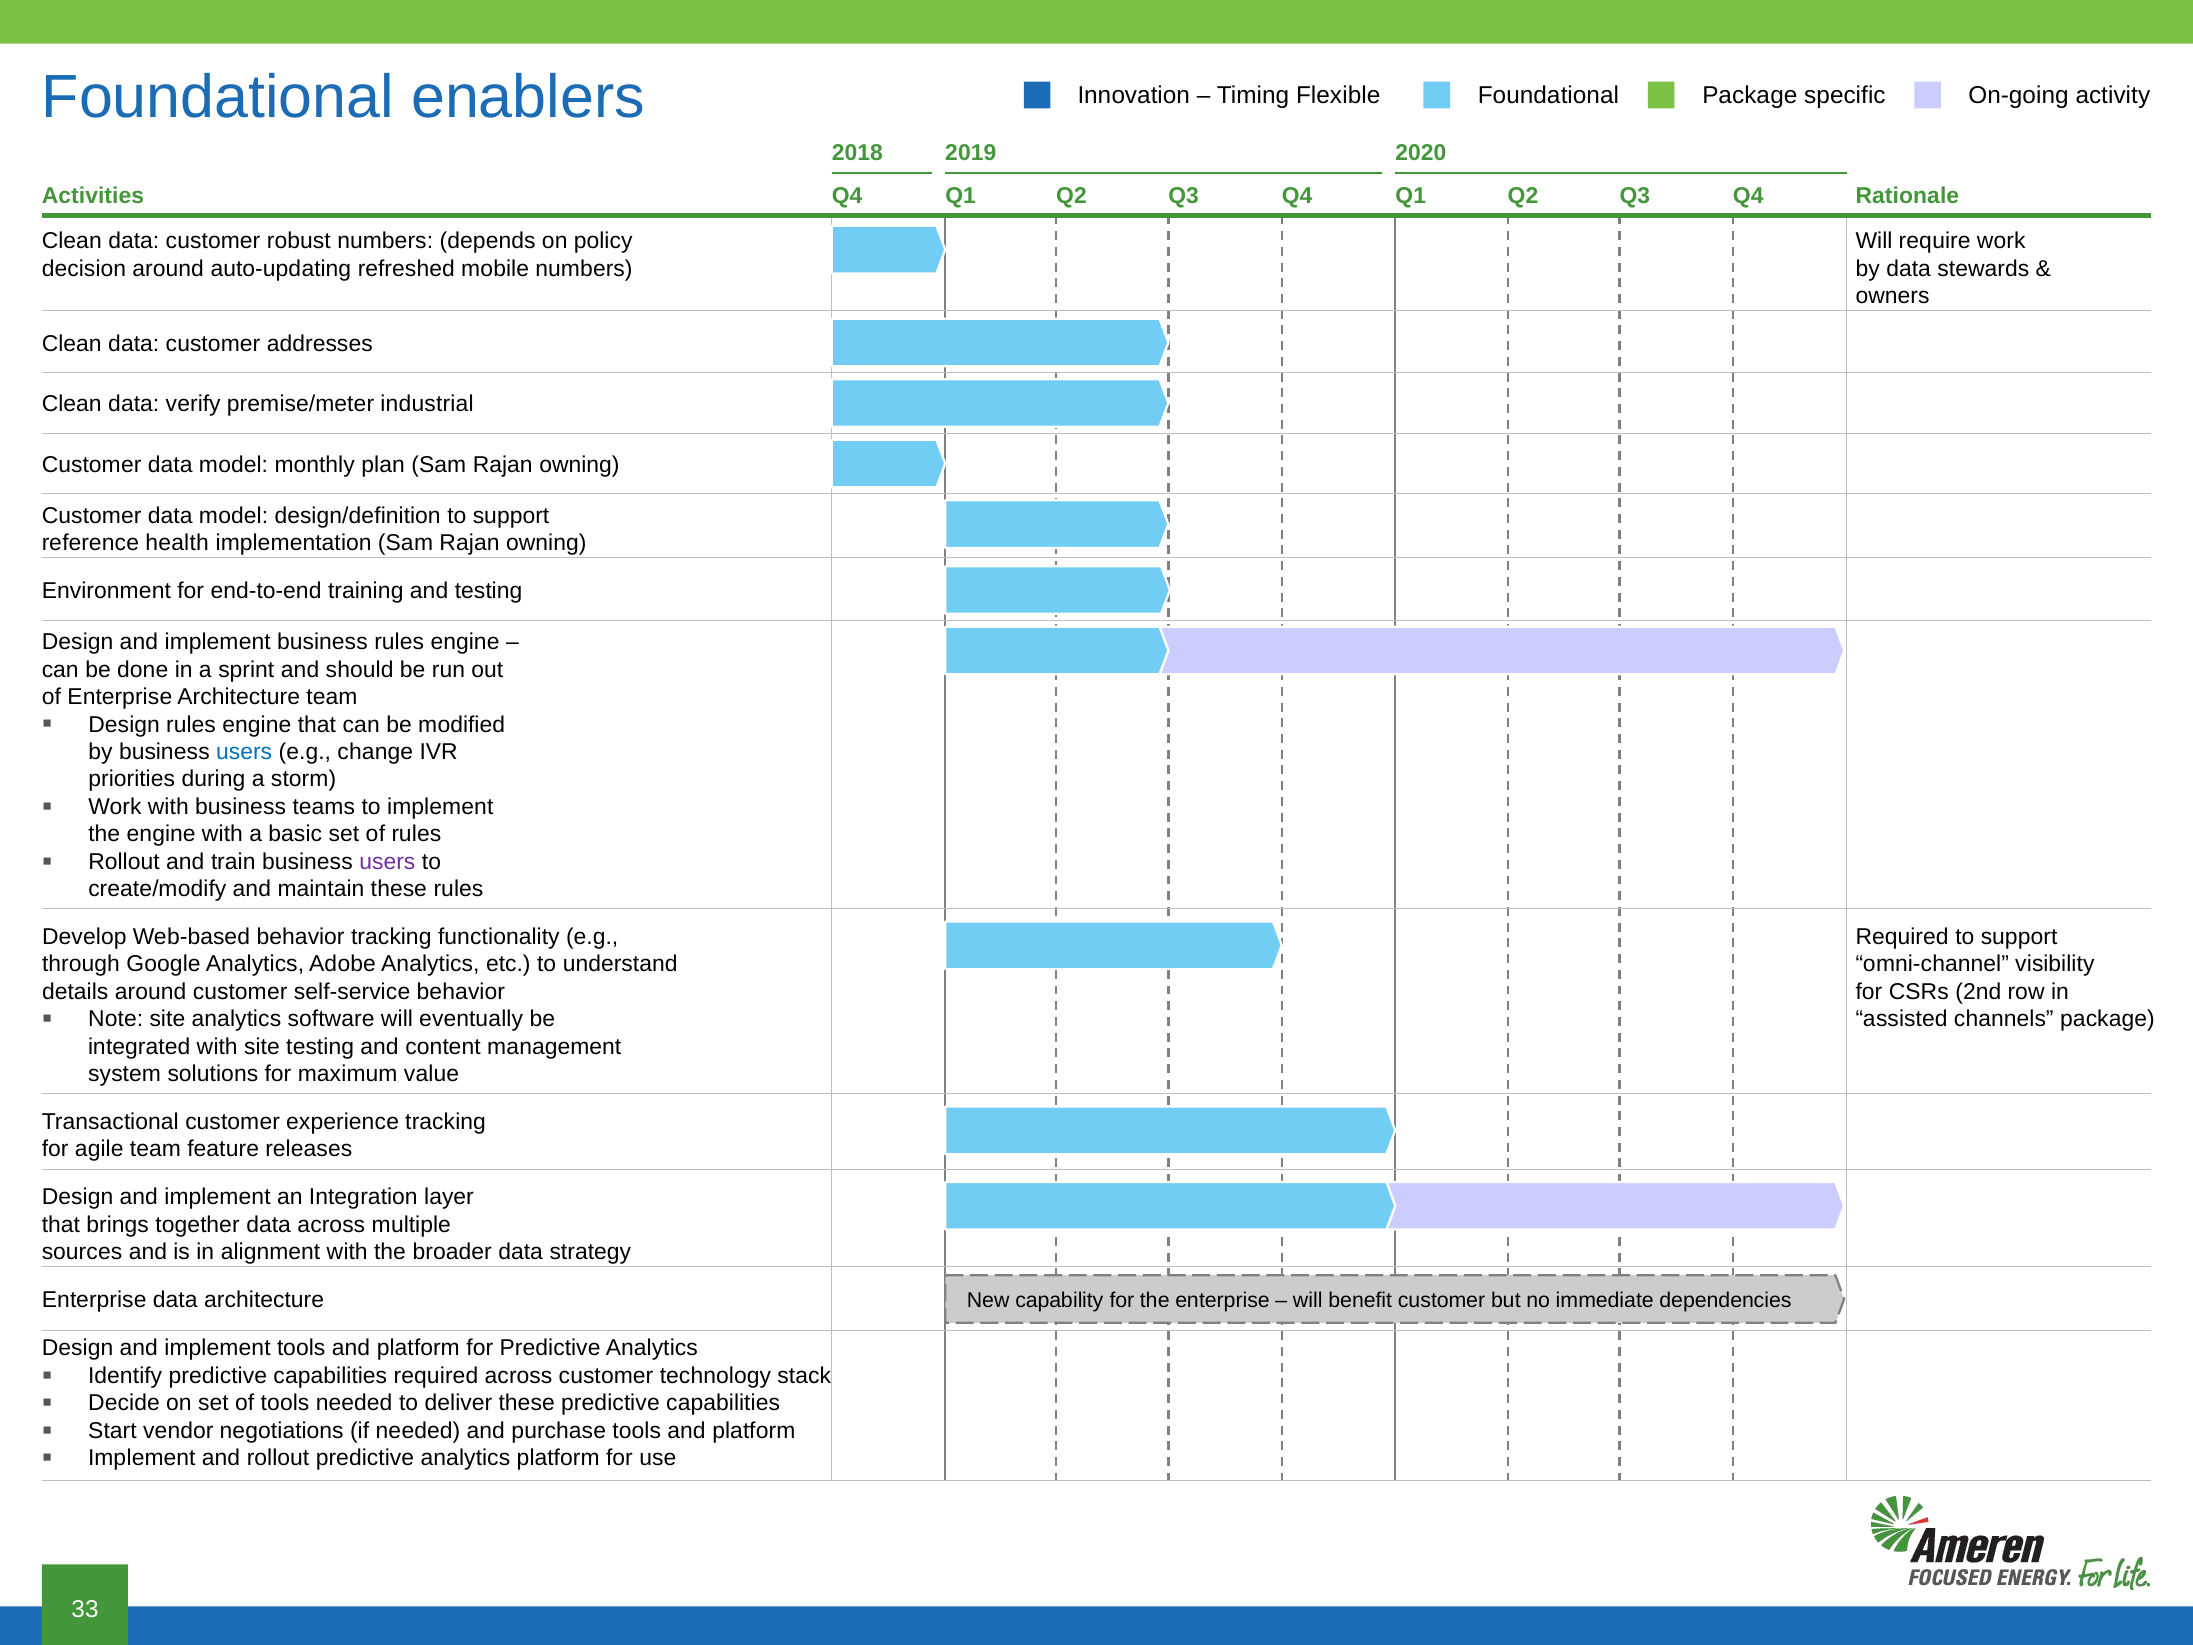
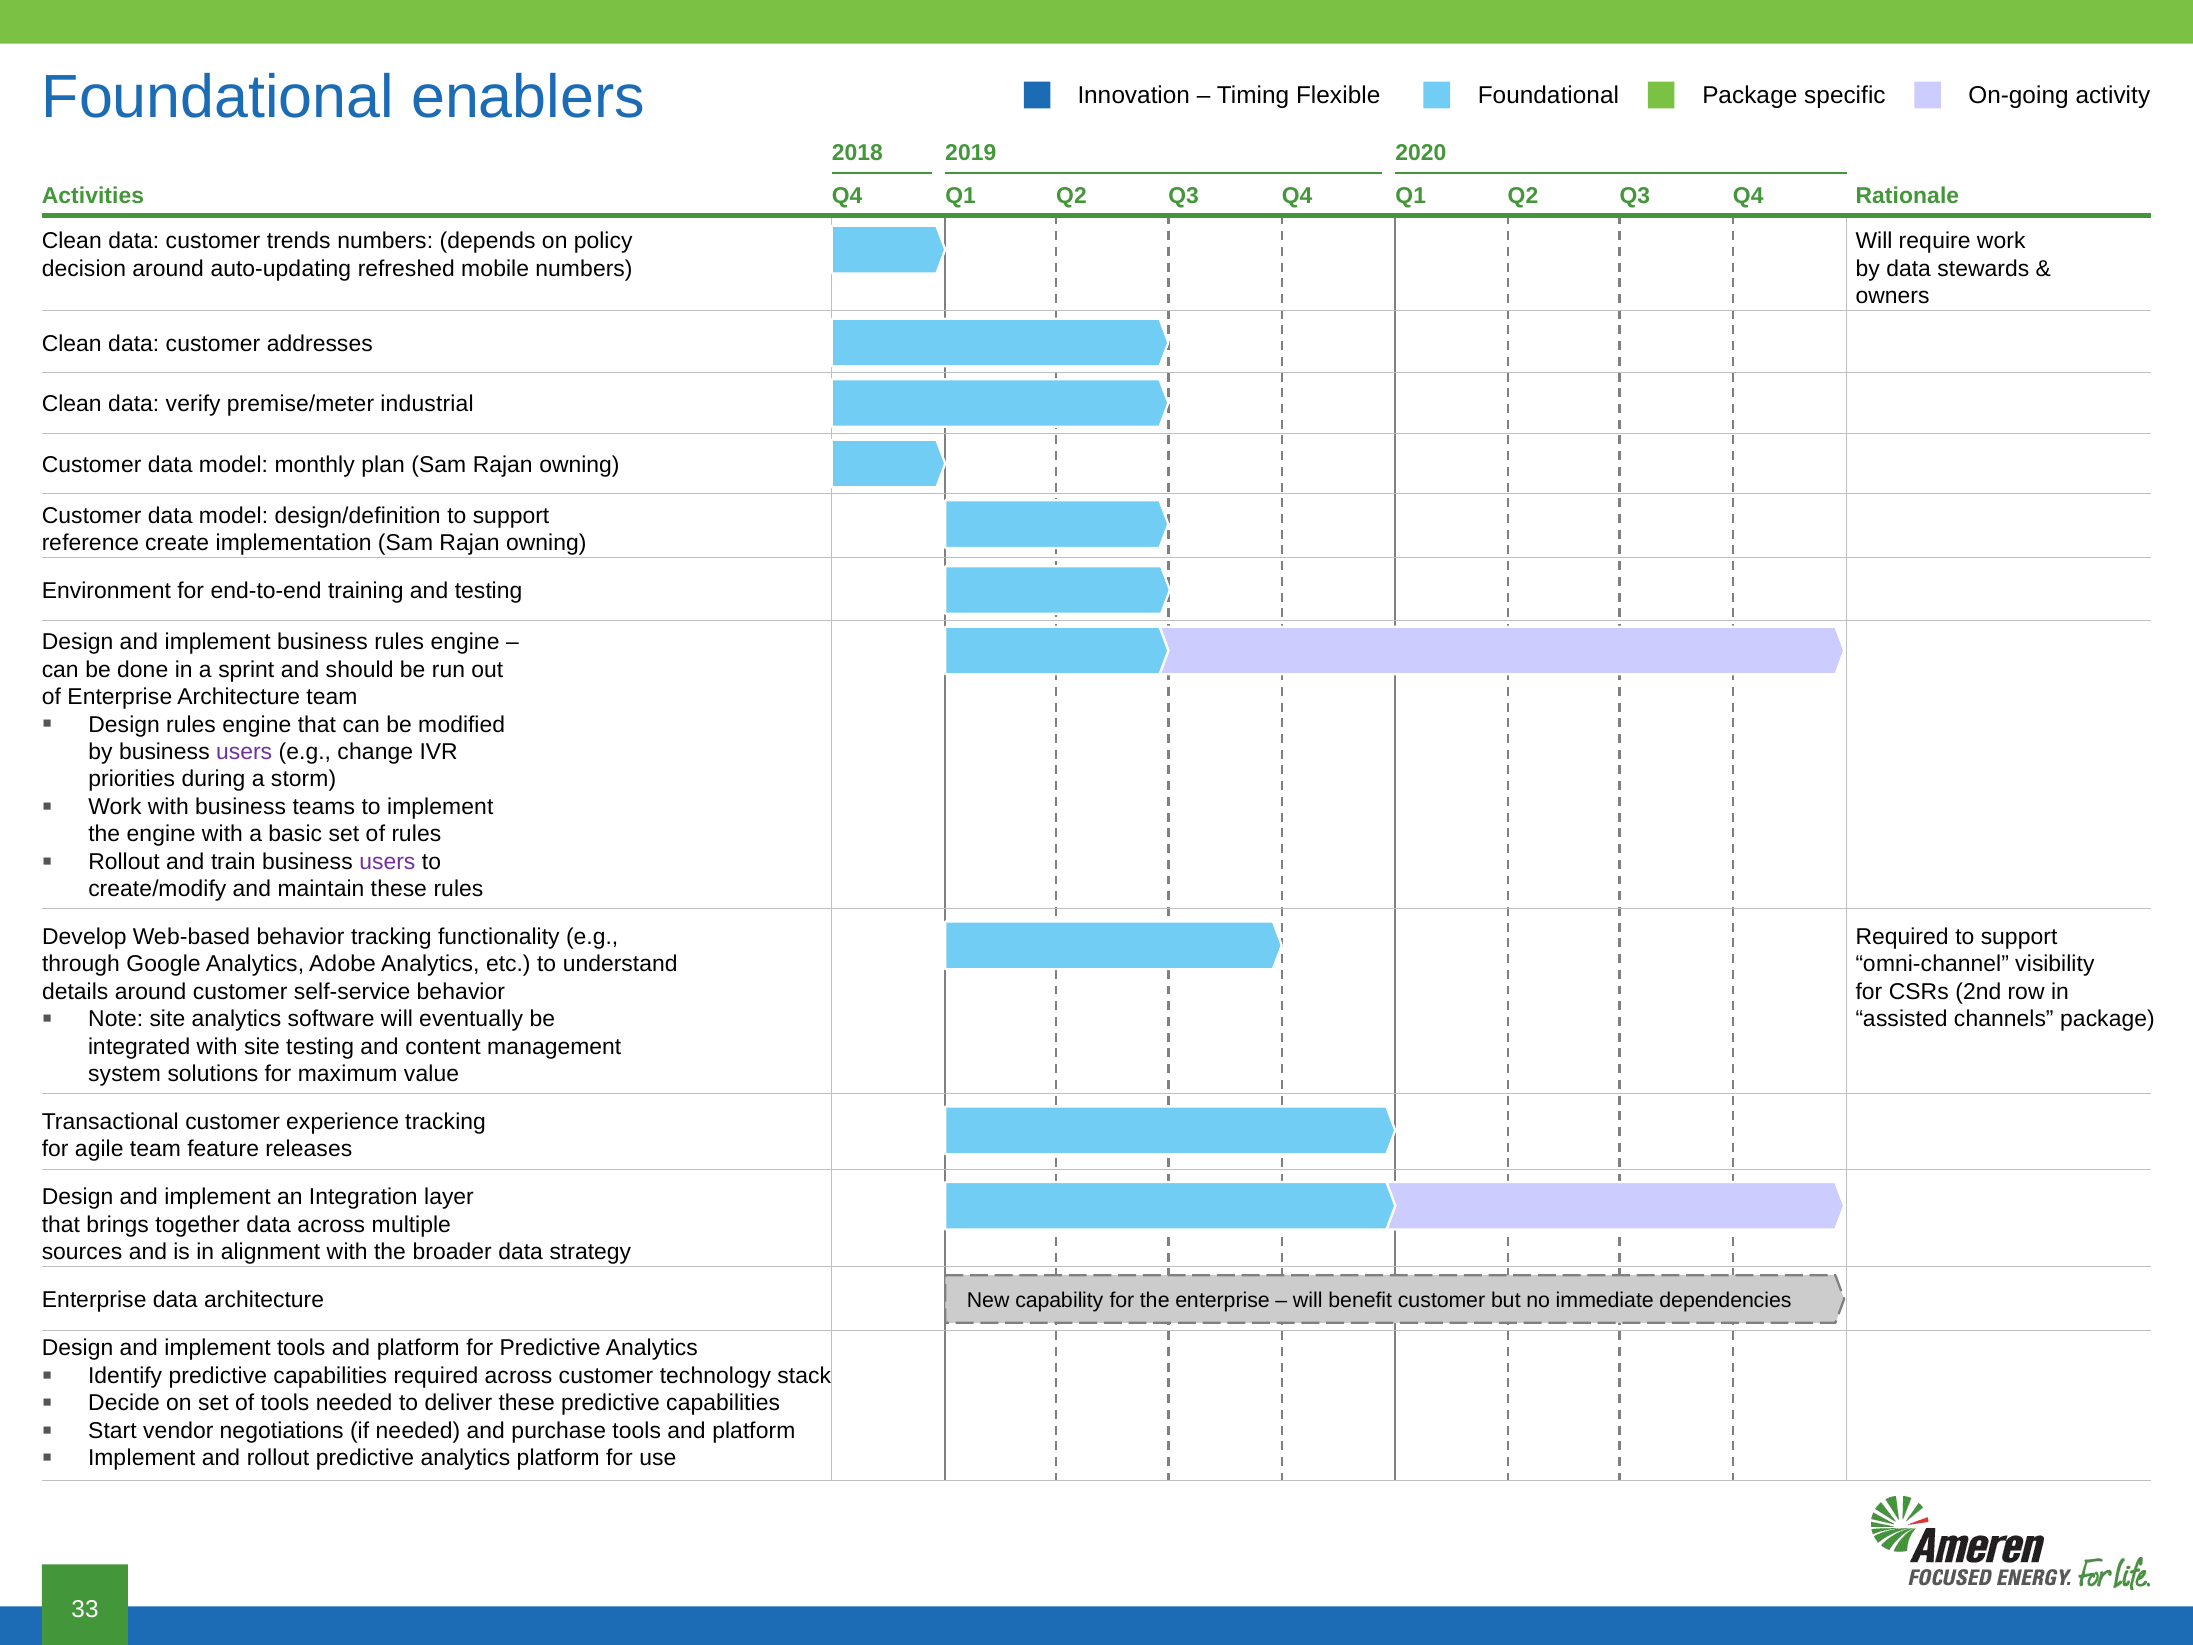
robust: robust -> trends (299, 241)
health: health -> create (177, 543)
users colour: blue -> purple (244, 752)
